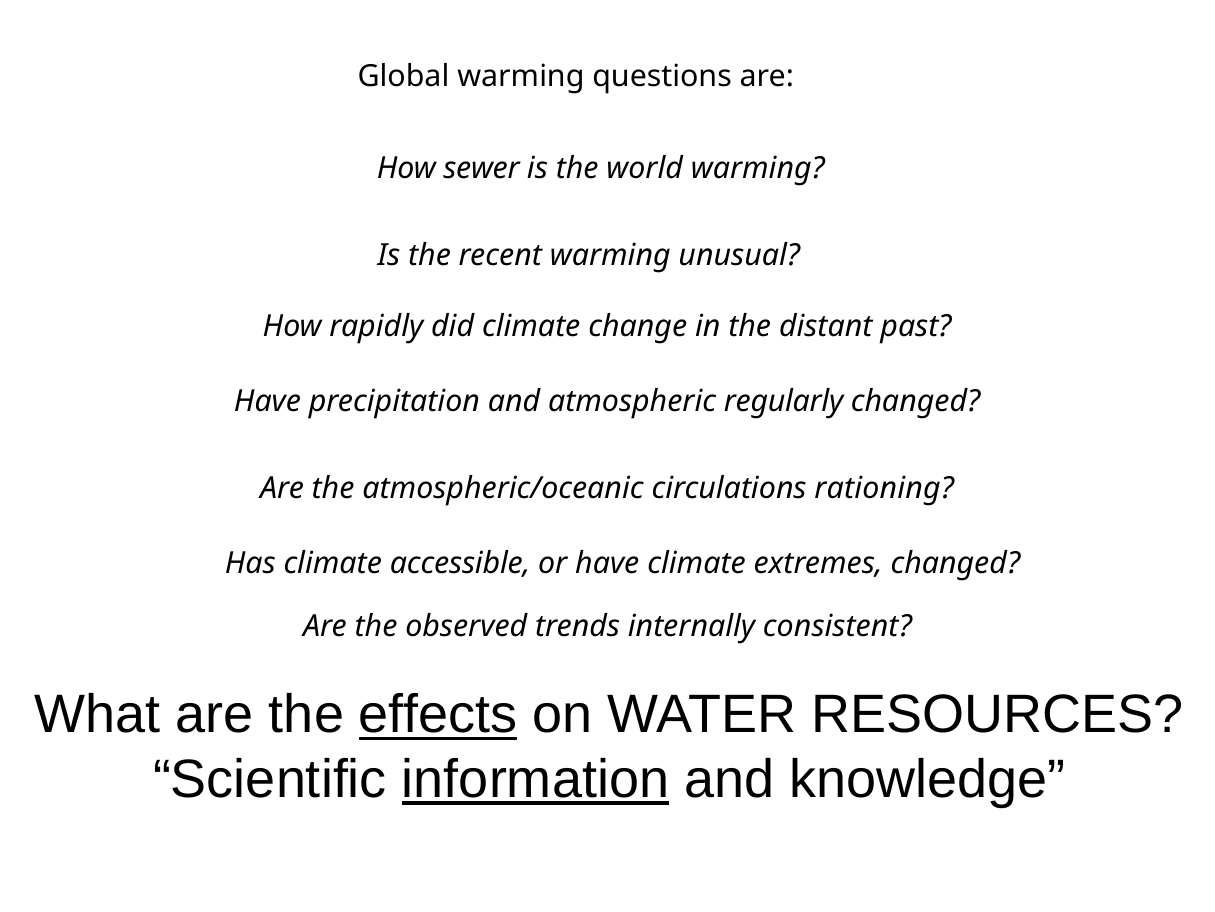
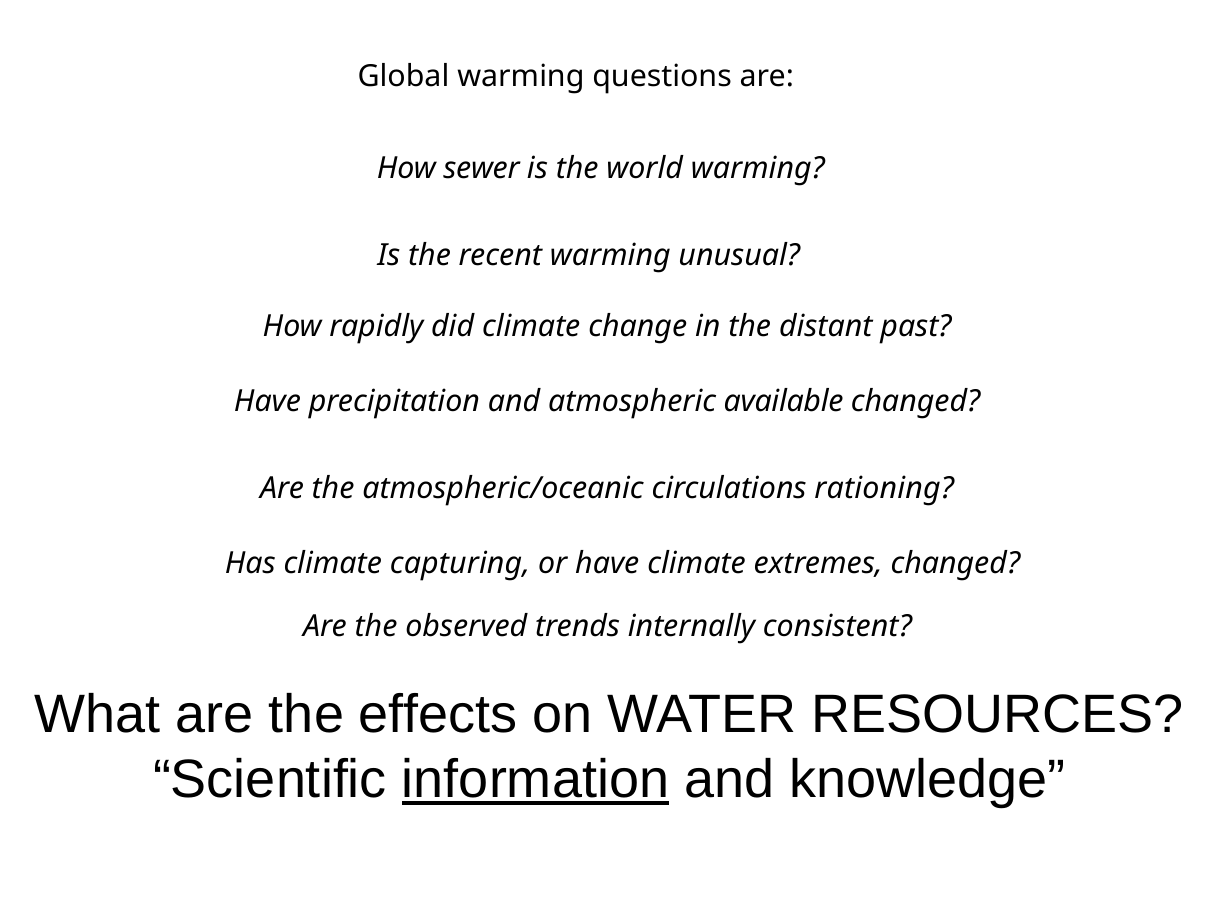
regularly: regularly -> available (784, 401)
accessible: accessible -> capturing (460, 563)
effects underline: present -> none (438, 714)
